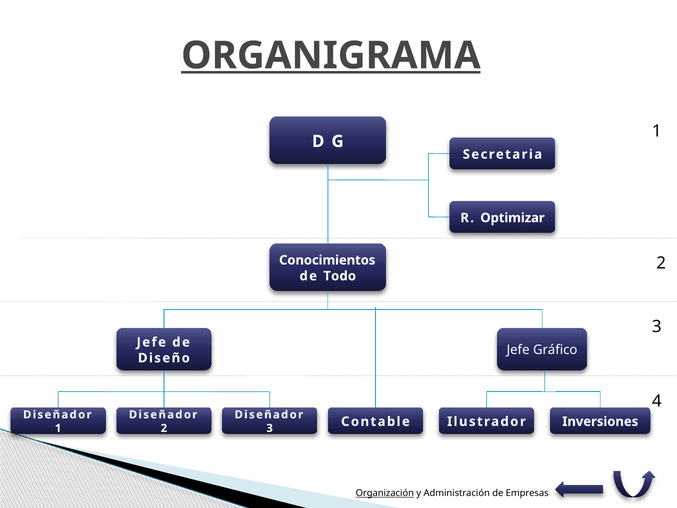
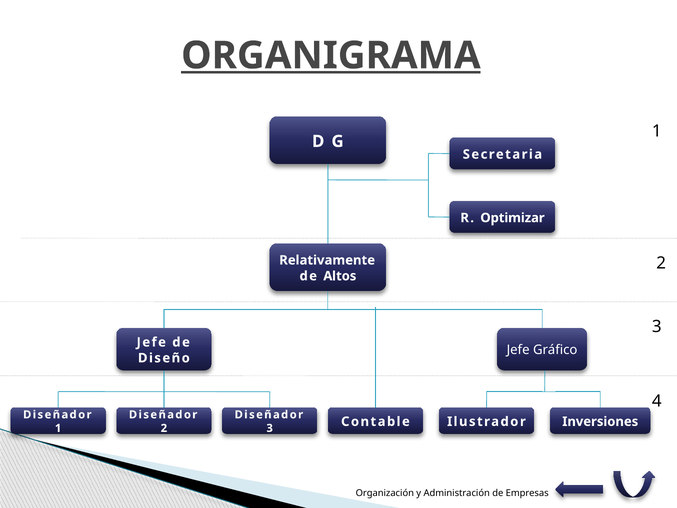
Conocimientos: Conocimientos -> Relativamente (327, 260)
Todo: Todo -> Altos (340, 276)
Organización underline: present -> none (385, 493)
